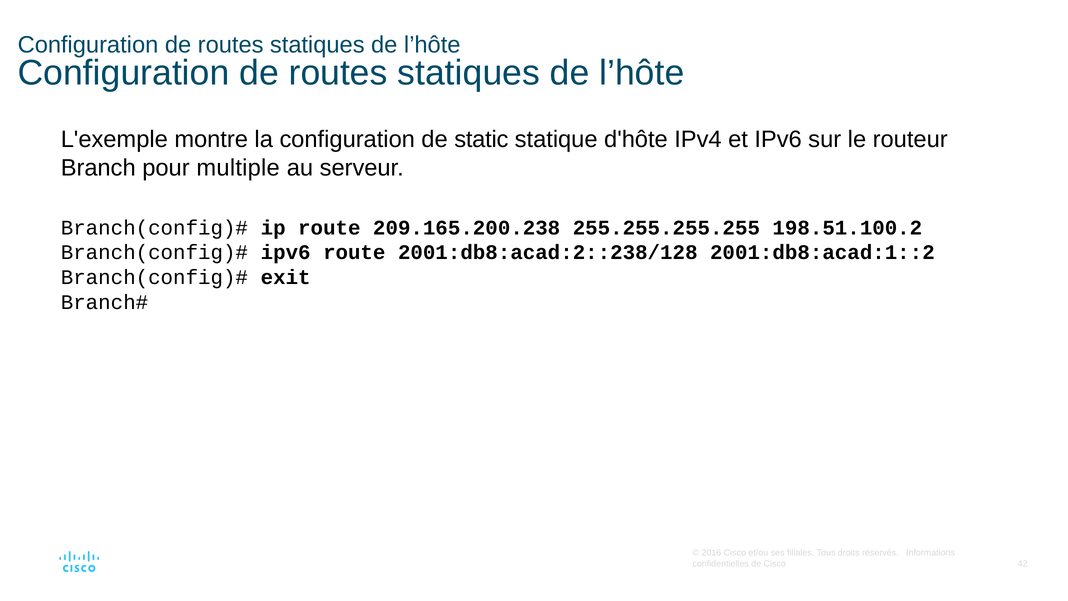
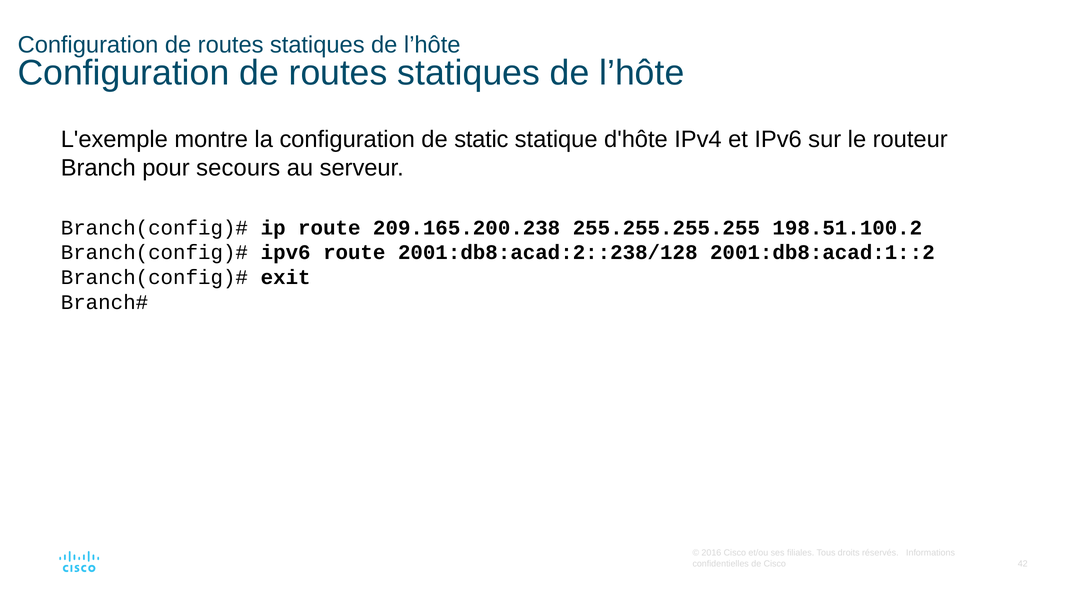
multiple: multiple -> secours (238, 168)
